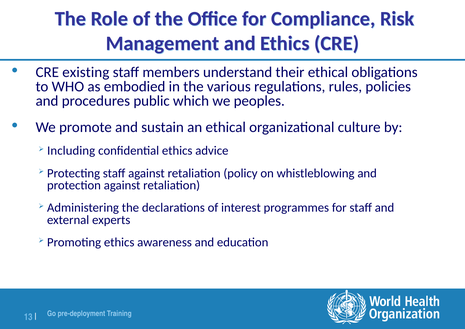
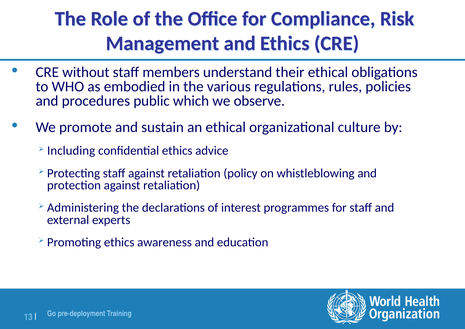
existing: existing -> without (86, 72)
peoples: peoples -> observe (259, 101)
